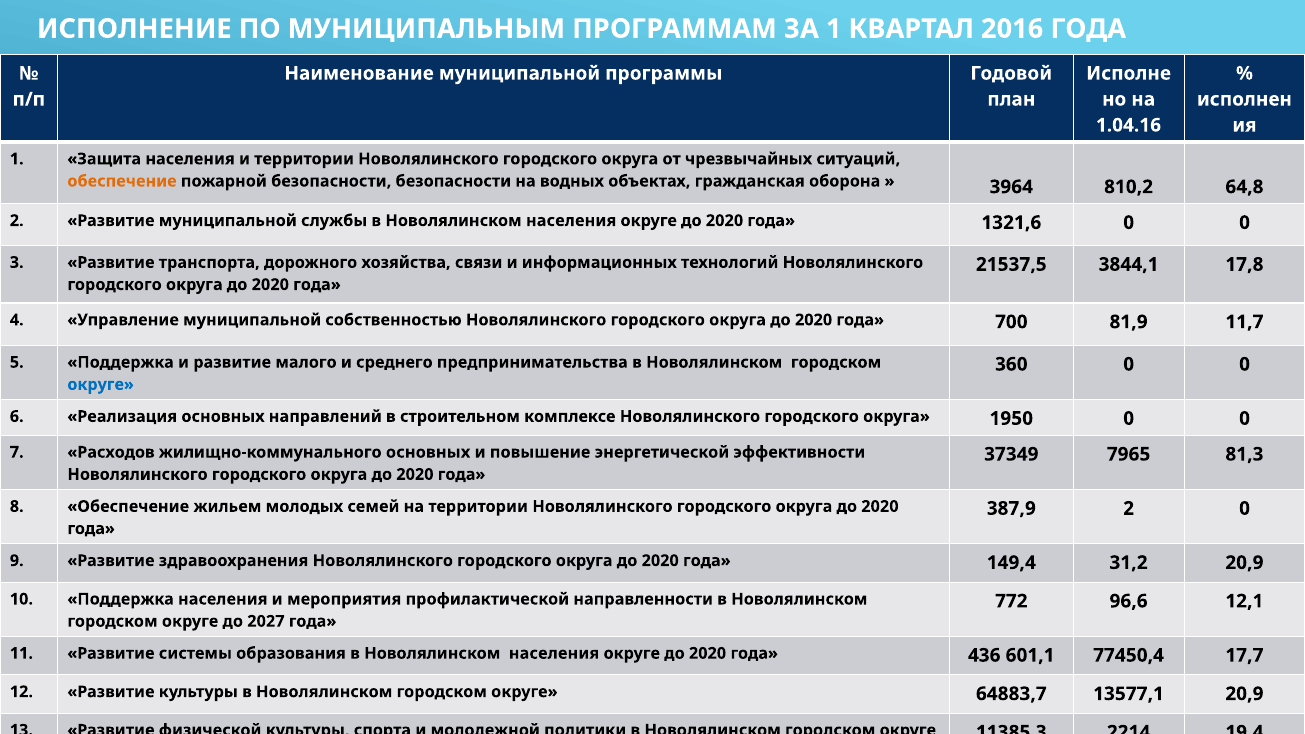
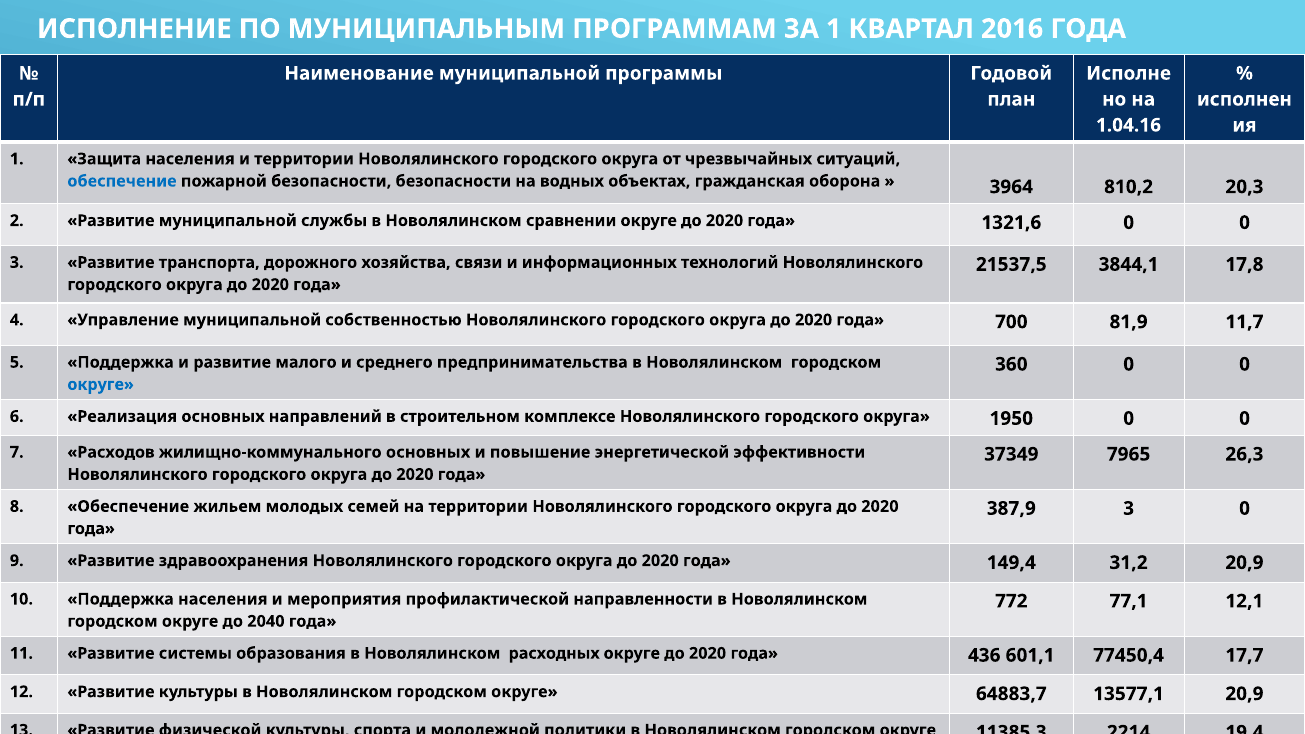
обеспечение colour: orange -> blue (122, 181)
64,8: 64,8 -> 20,3 (1244, 187)
службы в Новолялинском населения: населения -> сравнении (571, 221)
81,3: 81,3 -> 26,3 (1244, 454)
387,9 2: 2 -> 3 (1129, 509)
96,6: 96,6 -> 77,1 (1129, 601)
2027: 2027 -> 2040 (266, 621)
образования в Новолялинском населения: населения -> расходных (554, 653)
